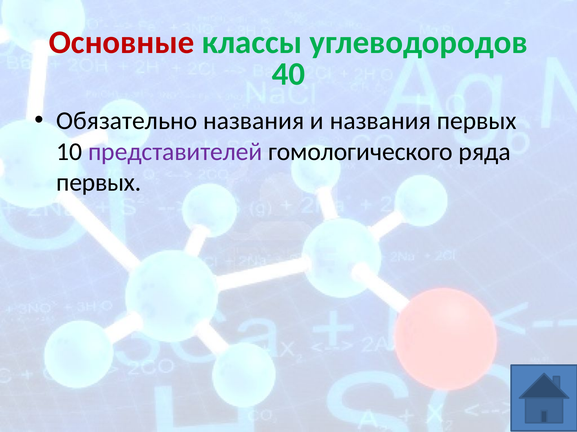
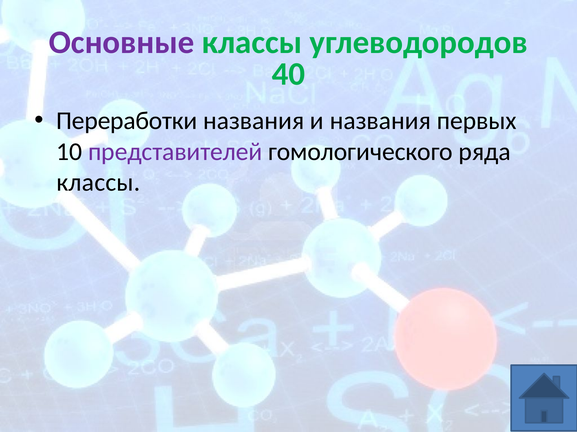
Основные colour: red -> purple (122, 43)
Обязательно: Обязательно -> Переработки (127, 121)
первых: первых -> классы (98, 183)
